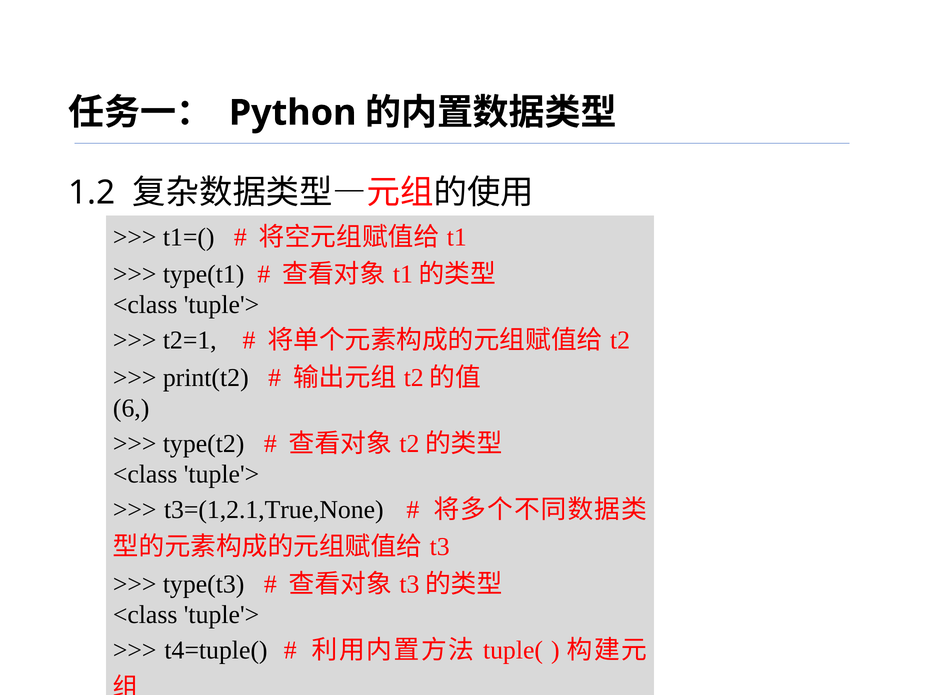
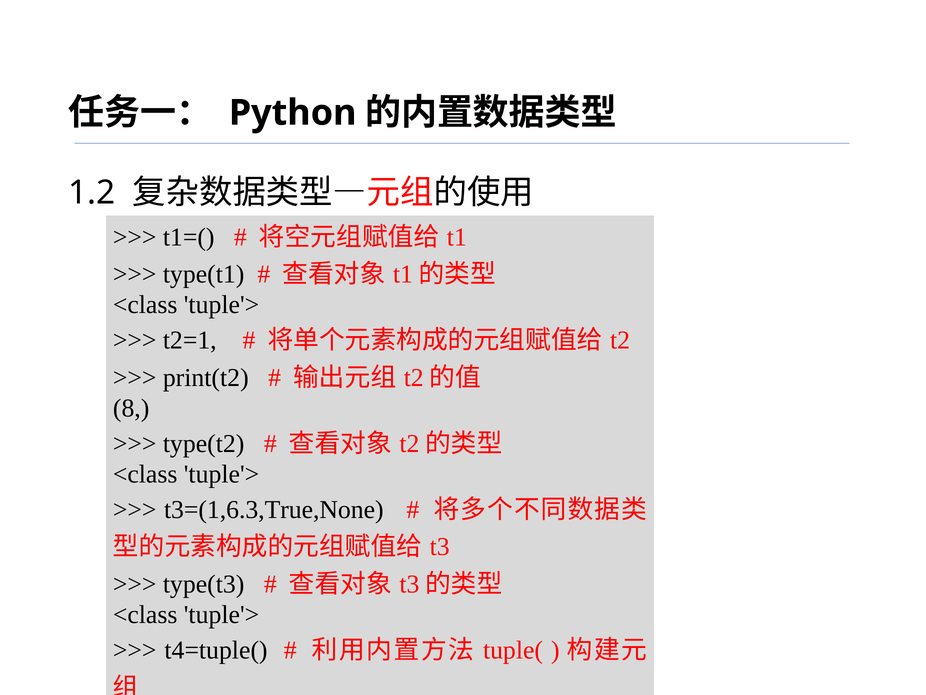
6: 6 -> 8 (131, 408)
t3=(1,2.1,True,None: t3=(1,2.1,True,None -> t3=(1,6.3,True,None (274, 509)
